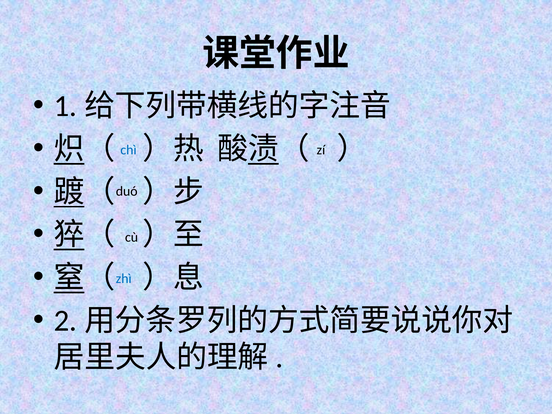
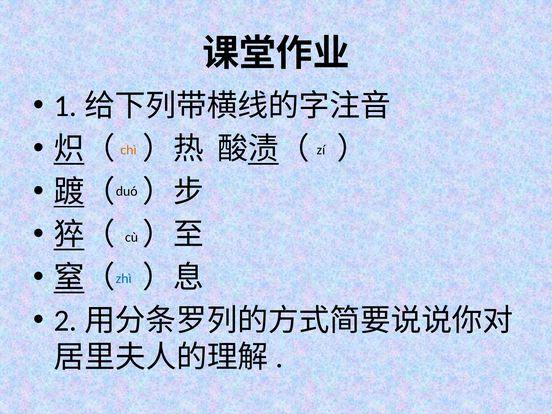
chì colour: blue -> orange (128, 150)
